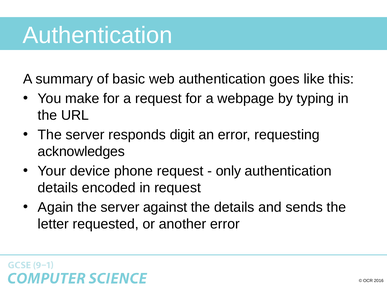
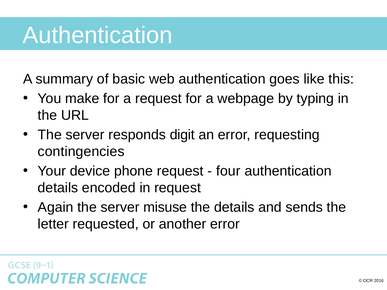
acknowledges: acknowledges -> contingencies (81, 152)
only: only -> four (228, 171)
against: against -> misuse (165, 207)
